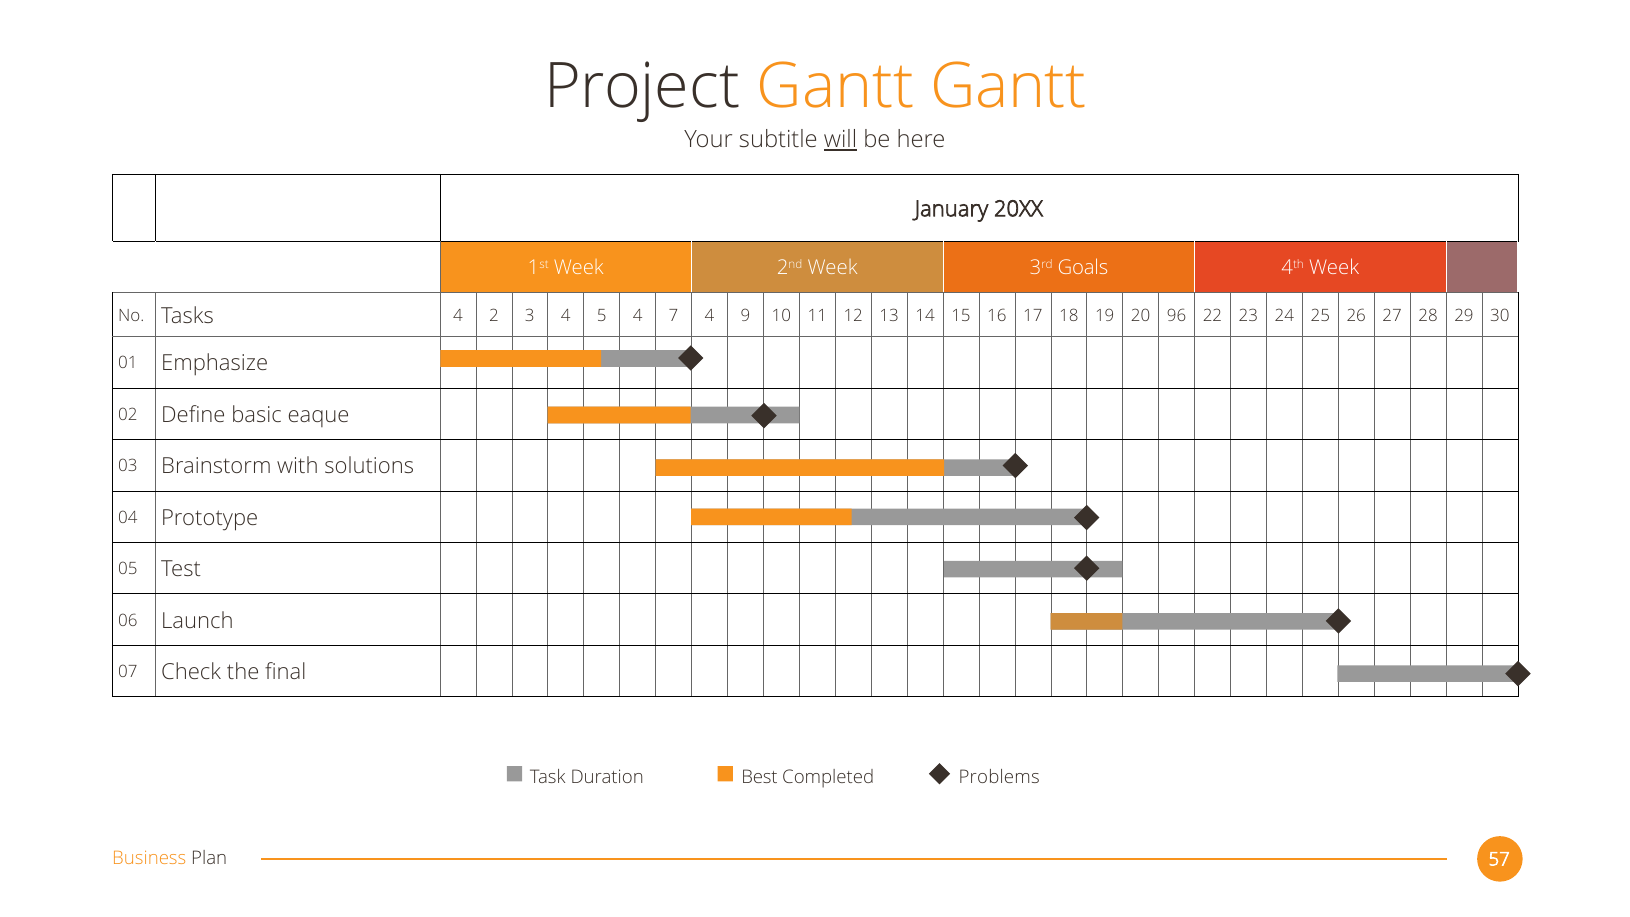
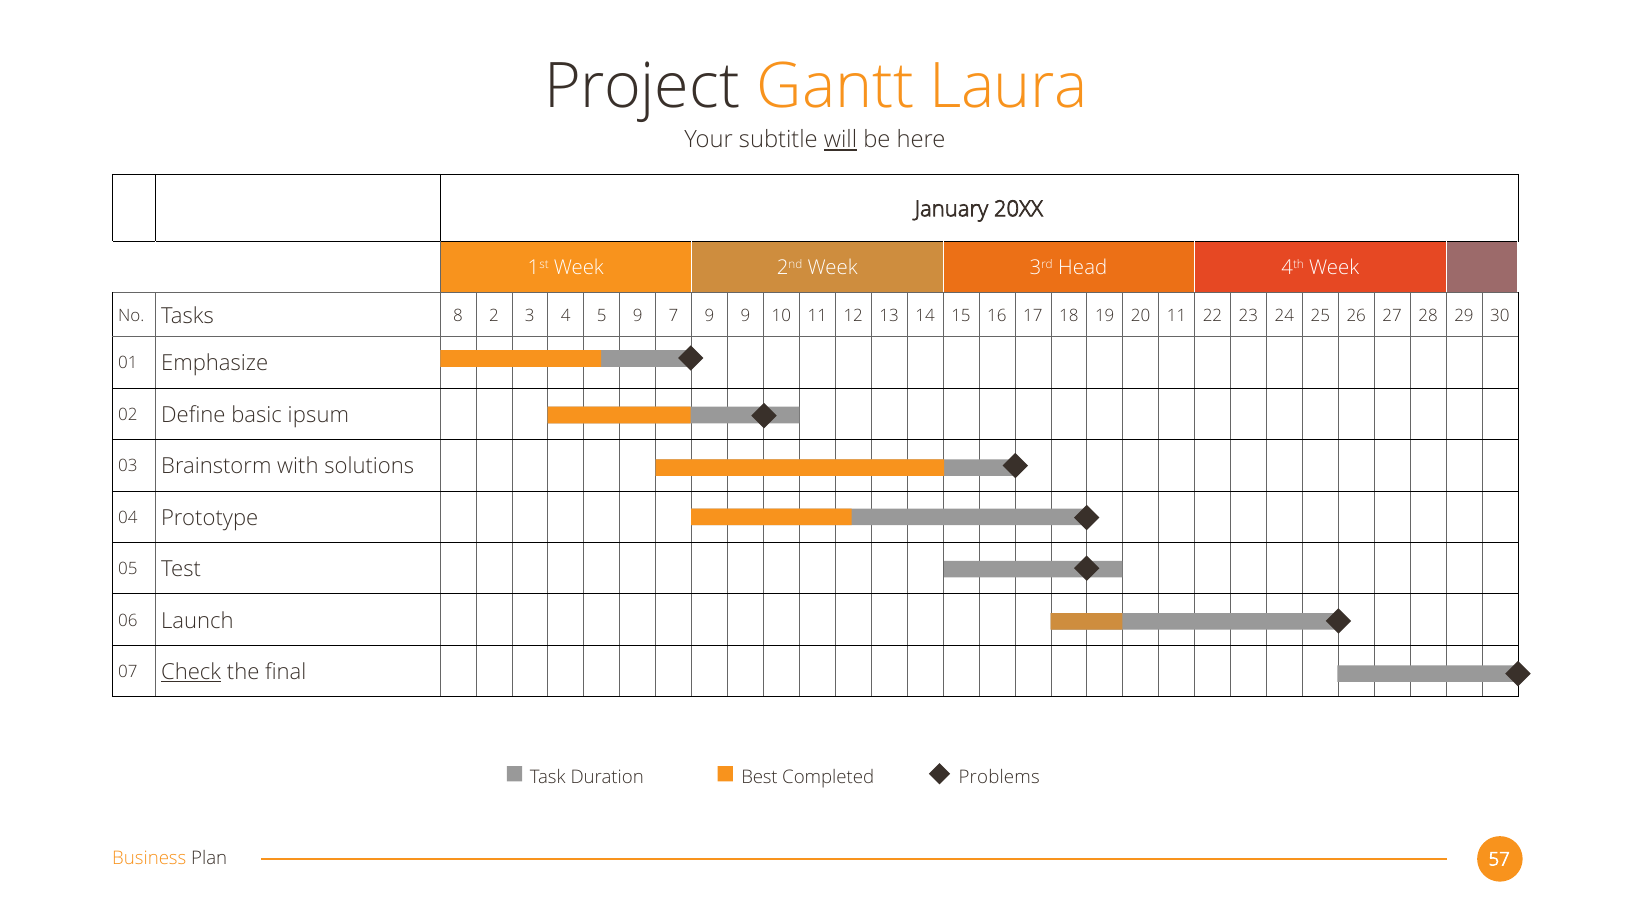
Gantt Gantt: Gantt -> Laura (1009, 86)
Goals: Goals -> Head (1083, 268)
Tasks 4: 4 -> 8 (458, 316)
5 4: 4 -> 9 (638, 316)
7 4: 4 -> 9 (709, 316)
20 96: 96 -> 11 (1177, 316)
eaque: eaque -> ipsum (318, 415)
Check underline: none -> present (191, 672)
